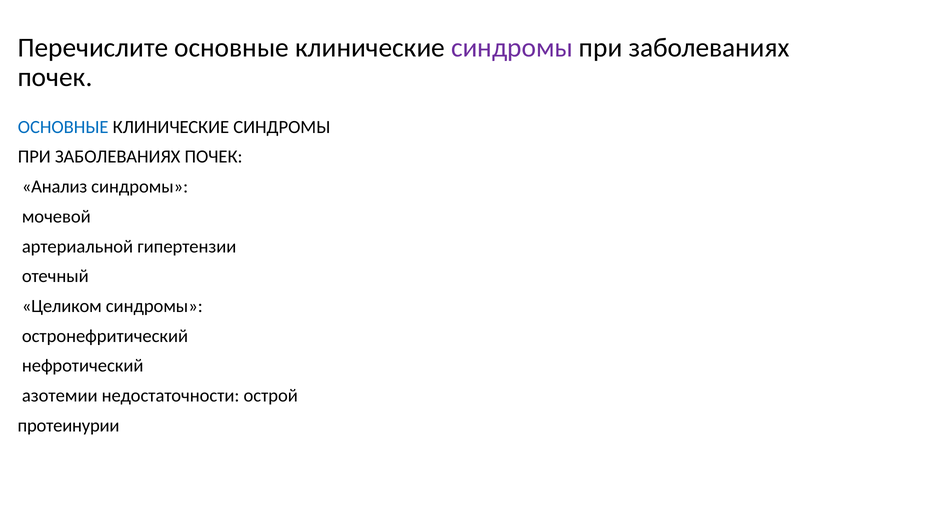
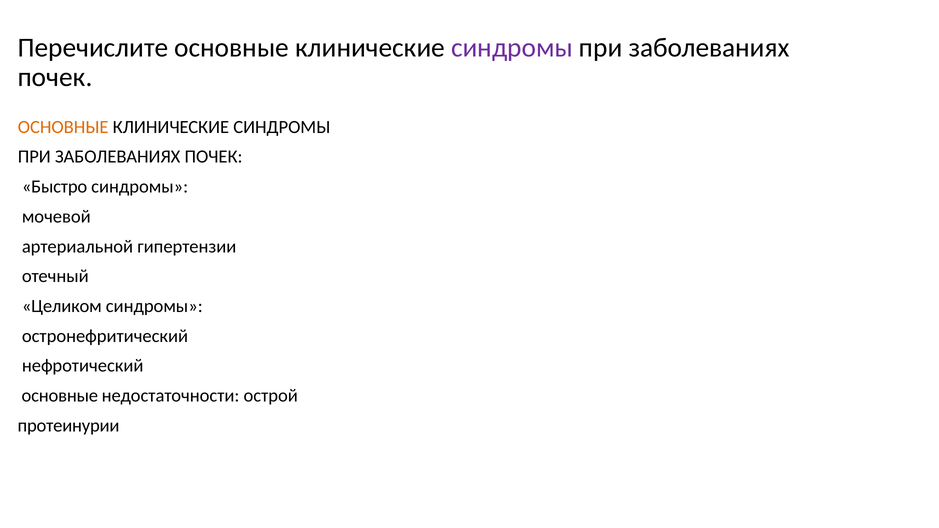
ОСНОВНЫЕ colour: blue -> orange (63, 127)
Анализ: Анализ -> Быстро (55, 187)
азотемии: азотемии -> основные (60, 396)
